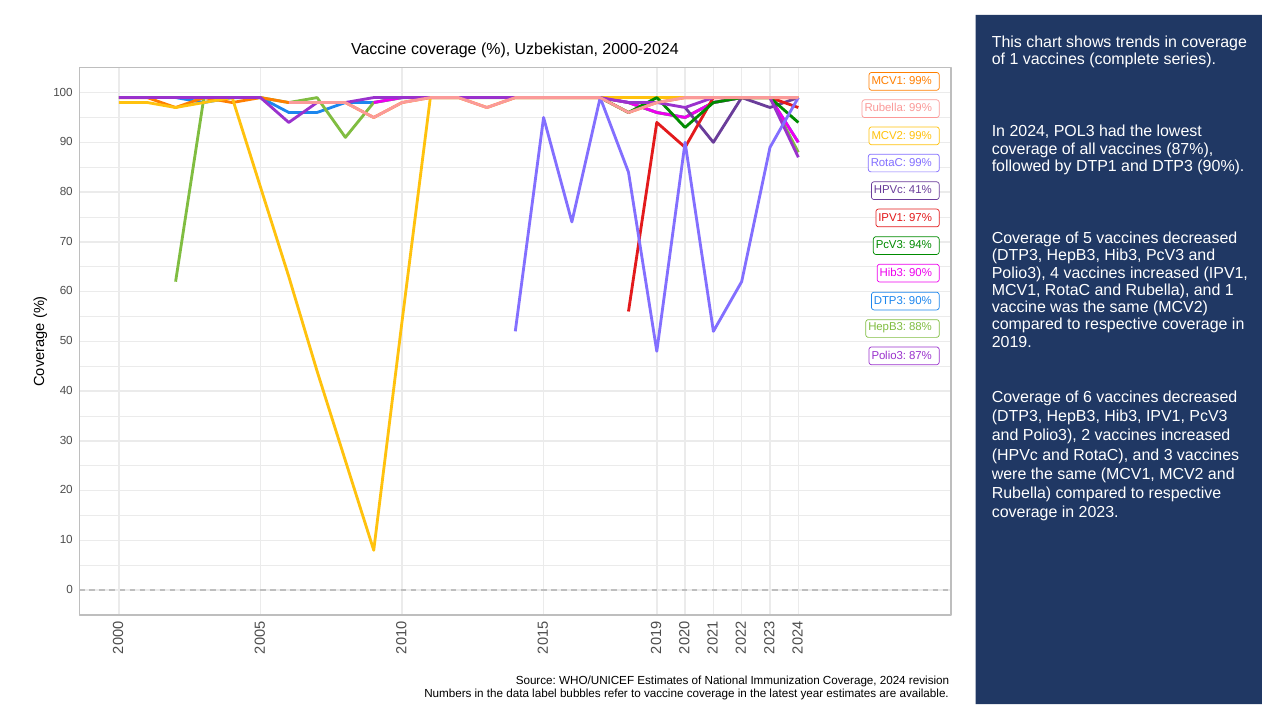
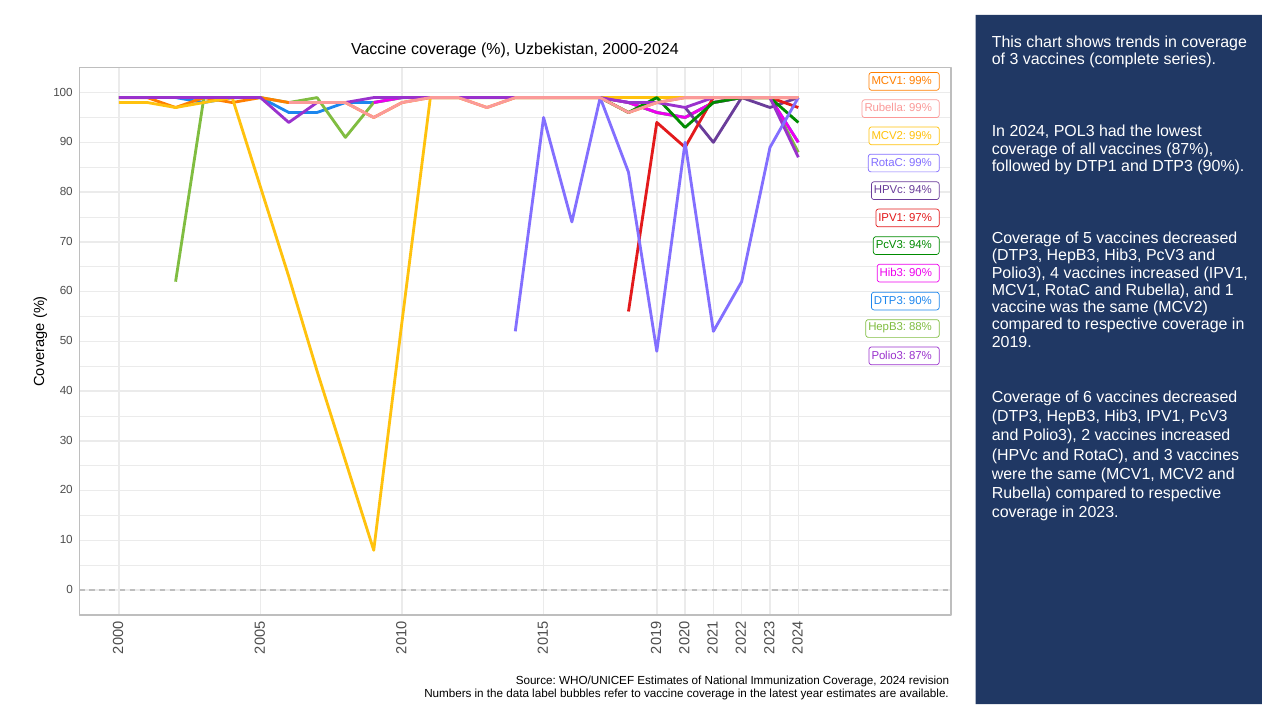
of 1: 1 -> 3 (1014, 59)
HPVc 41%: 41% -> 94% (920, 190)
